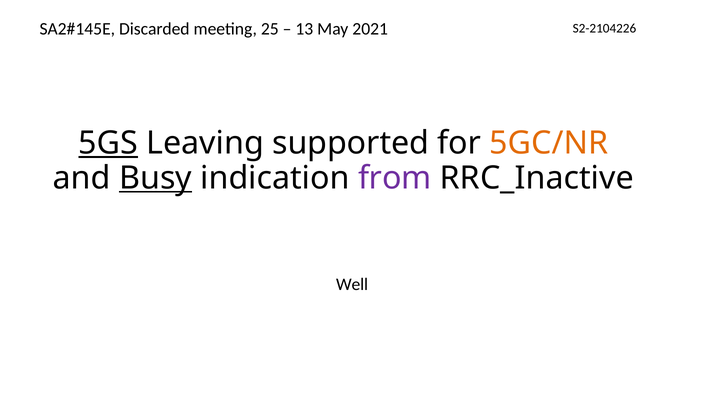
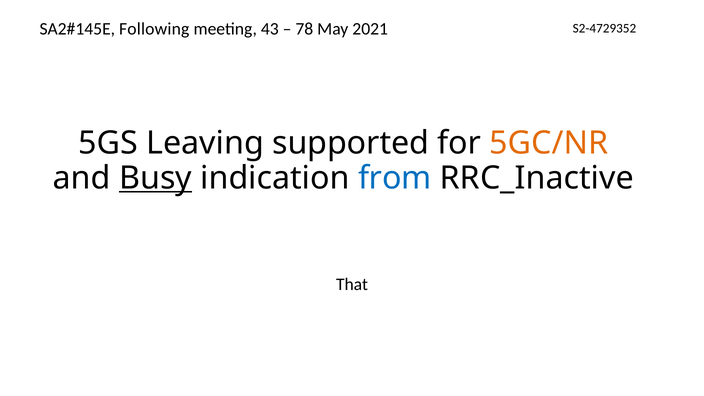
Discarded: Discarded -> Following (154, 29)
25: 25 -> 43 (270, 29)
13: 13 -> 78 (304, 29)
S2-2104226: S2-2104226 -> S2-4729352 (604, 29)
5GS underline: present -> none (108, 143)
from colour: purple -> blue (395, 178)
Well: Well -> That (352, 285)
